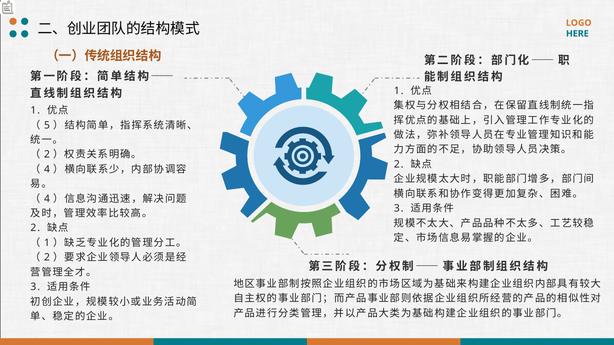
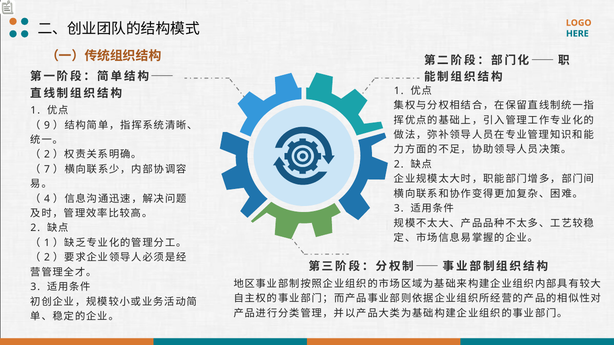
5: 5 -> 9 (47, 125)
4: 4 -> 7 (47, 169)
